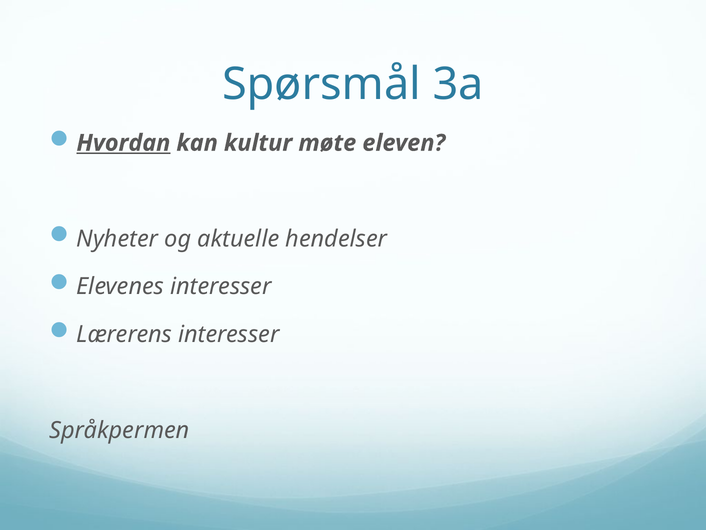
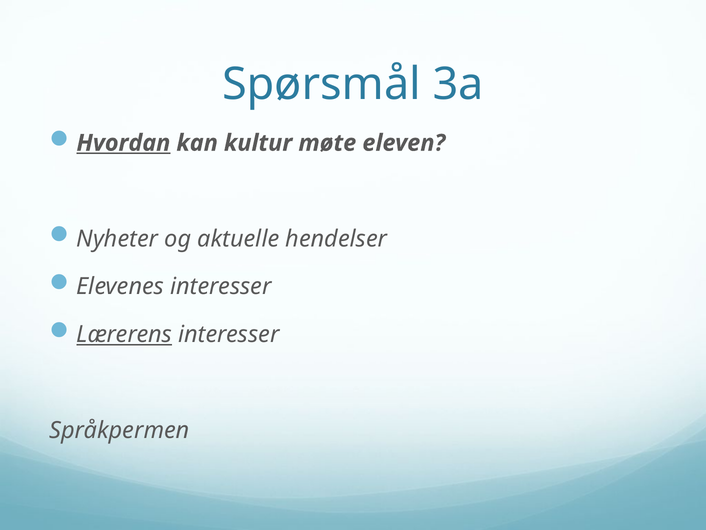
Lærerens underline: none -> present (124, 334)
